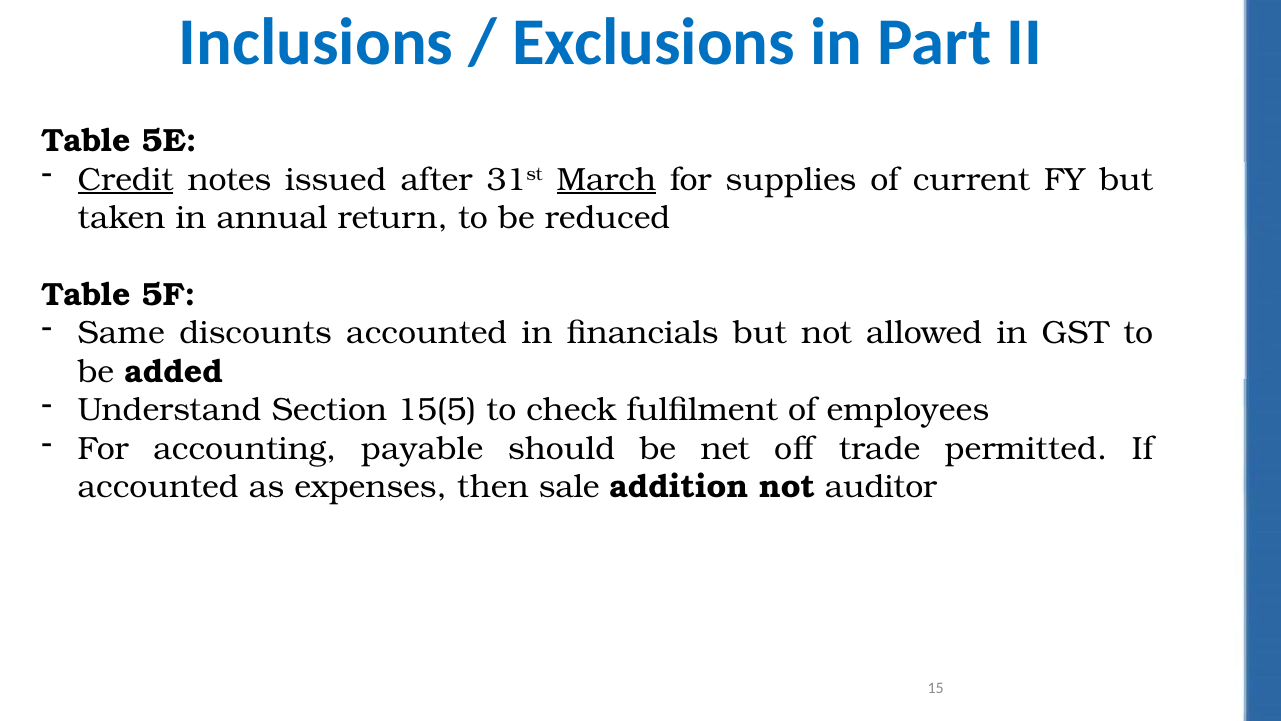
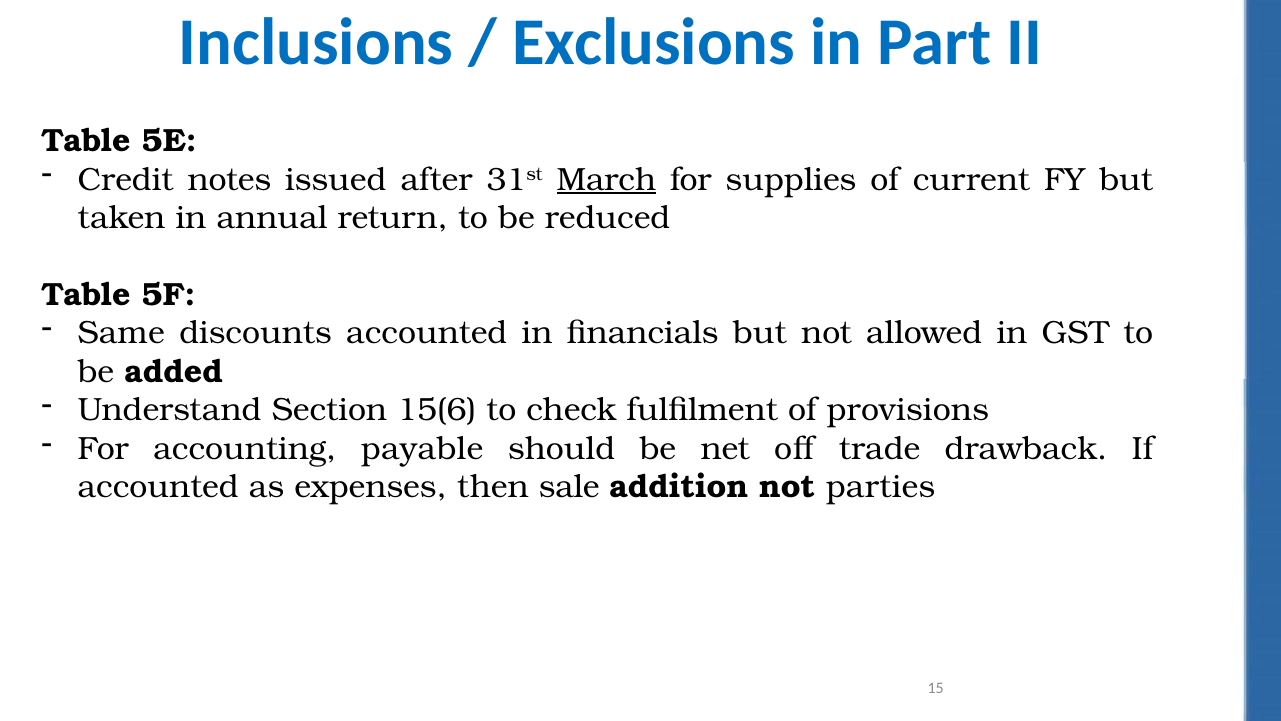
Credit underline: present -> none (126, 179)
15(5: 15(5 -> 15(6 (437, 410)
employees: employees -> provisions (908, 410)
permitted: permitted -> drawback (1026, 448)
auditor: auditor -> parties (881, 487)
